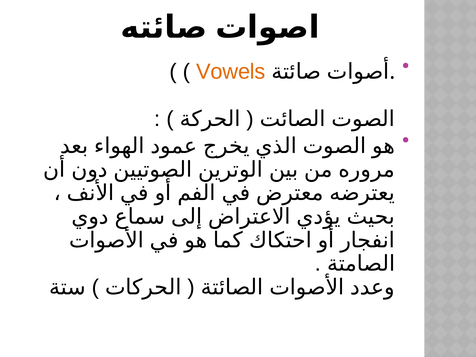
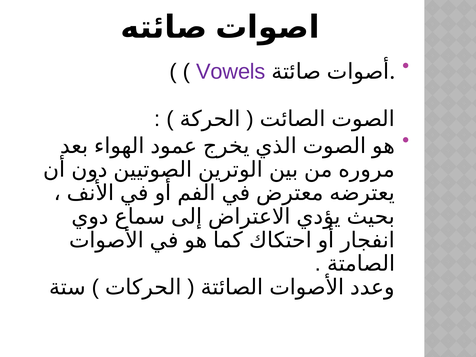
Vowels colour: orange -> purple (231, 72)
